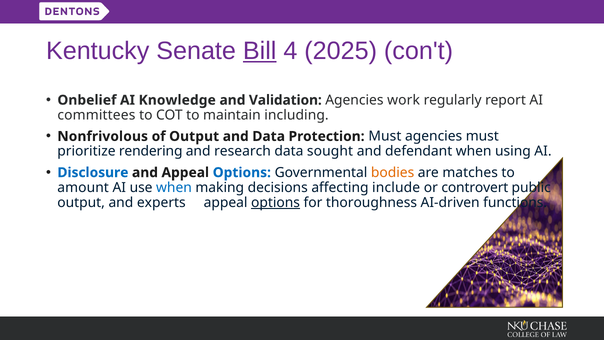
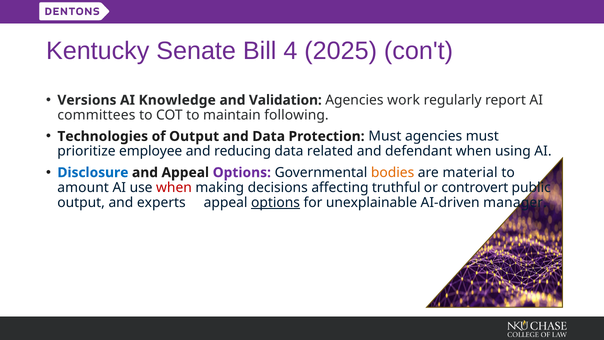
Bill underline: present -> none (260, 51)
Onbelief: Onbelief -> Versions (87, 100)
including: including -> following (296, 115)
Nonfrivolous: Nonfrivolous -> Technologies (103, 136)
rendering: rendering -> employee (151, 151)
research: research -> reducing (243, 151)
sought: sought -> related (330, 151)
Options colour: blue -> purple (242, 172)
matches: matches -> material (470, 172)
when colour: blue -> red (174, 187)
include: include -> truthful (396, 187)
thoroughness: thoroughness -> unexplainable (372, 202)
functions: functions -> manager (515, 202)
